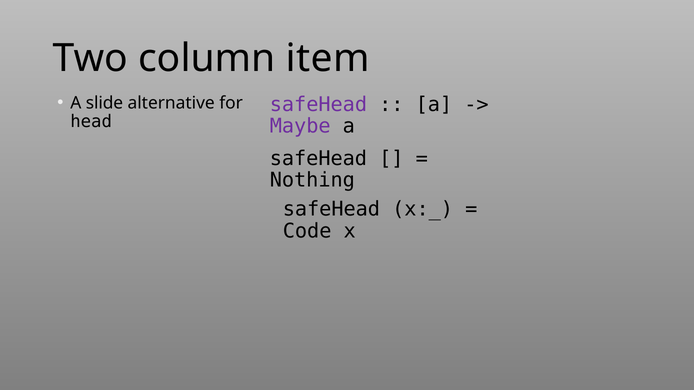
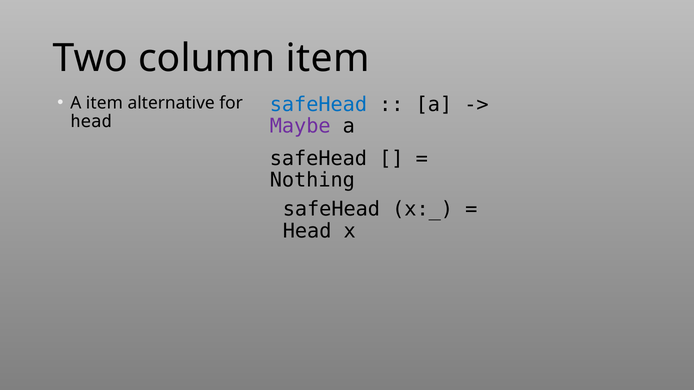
A slide: slide -> item (104, 103)
safeHead colour: purple -> blue (318, 105)
Code: Code -> Head (307, 231)
